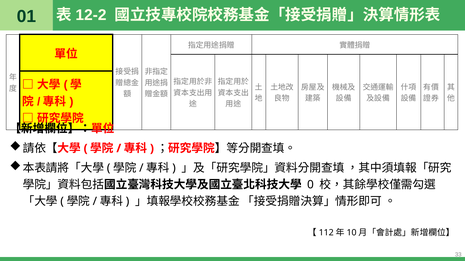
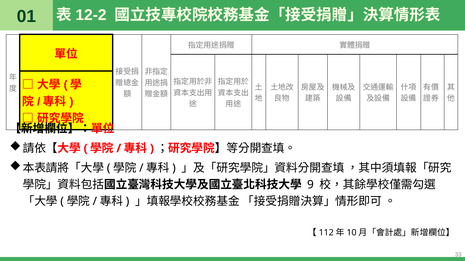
0: 0 -> 9 (310, 185)
